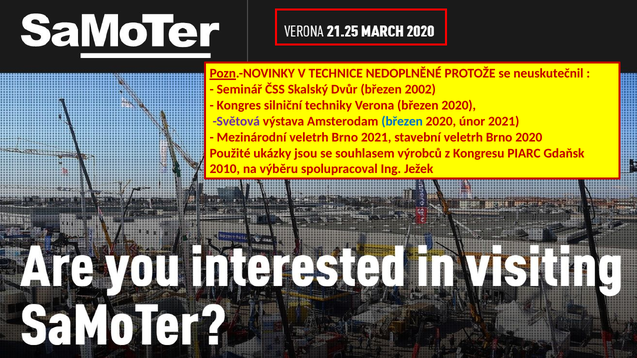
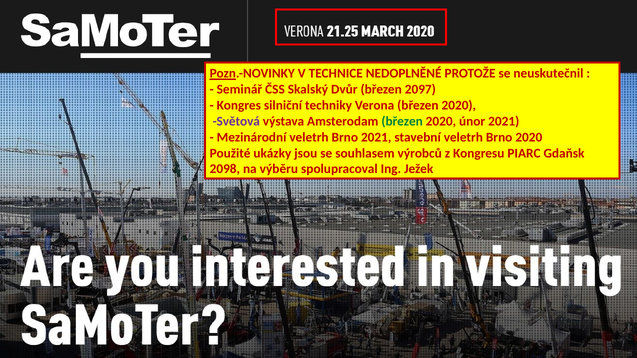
2002: 2002 -> 2097 (420, 90)
březen colour: blue -> green (402, 121)
2010: 2010 -> 2098 (225, 169)
